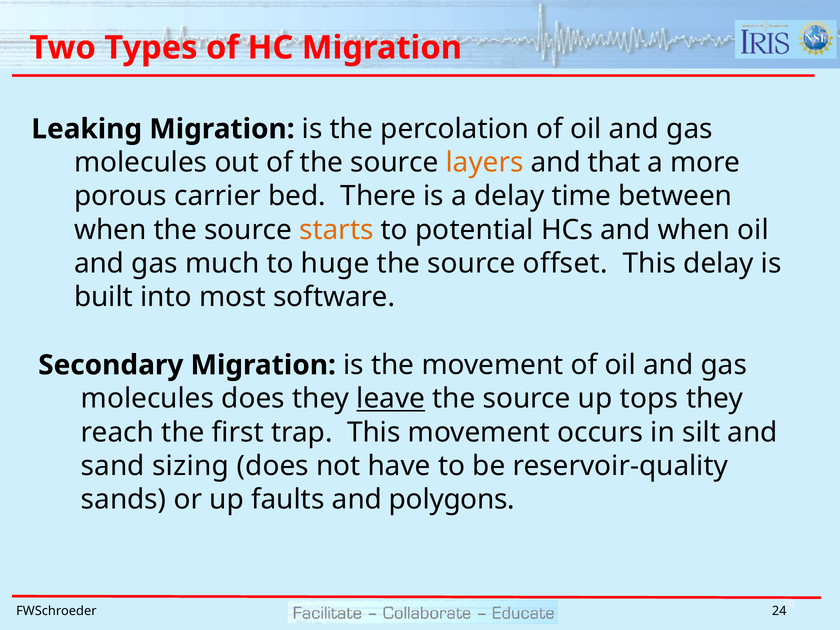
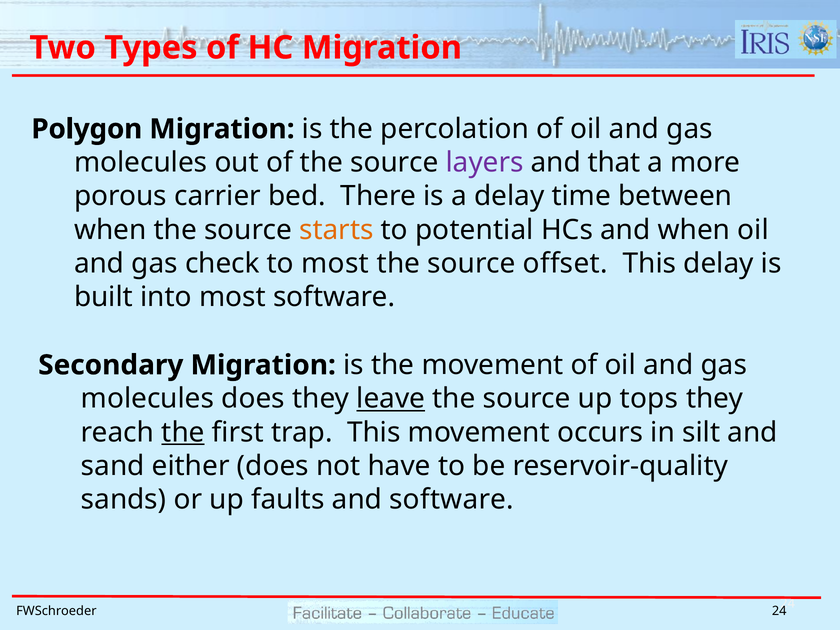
Leaking: Leaking -> Polygon (87, 129)
layers colour: orange -> purple (485, 163)
much: much -> check (222, 263)
to huge: huge -> most (335, 263)
the underline: none -> present (183, 432)
sizing: sizing -> either (191, 466)
and polygons: polygons -> software (452, 500)
